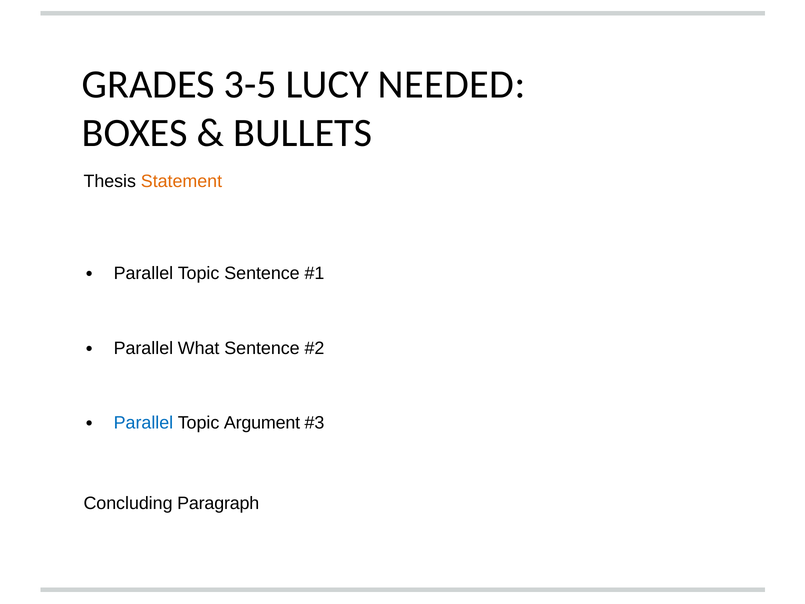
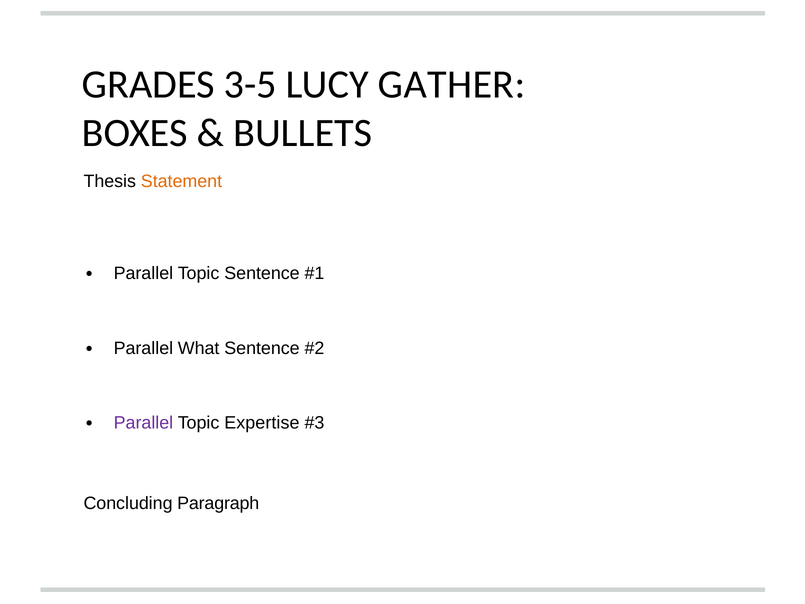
NEEDED: NEEDED -> GATHER (452, 85)
Parallel colour: blue -> purple (143, 423)
Argument: Argument -> Expertise (262, 423)
